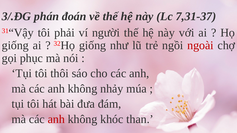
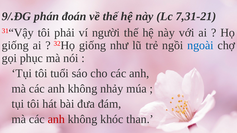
3/.ĐG: 3/.ĐG -> 9/.ĐG (16, 16)
7,31-37: 7,31-37 -> 7,31-21 (196, 16)
ngoài colour: red -> blue (200, 46)
thôi: thôi -> tuổi (60, 74)
